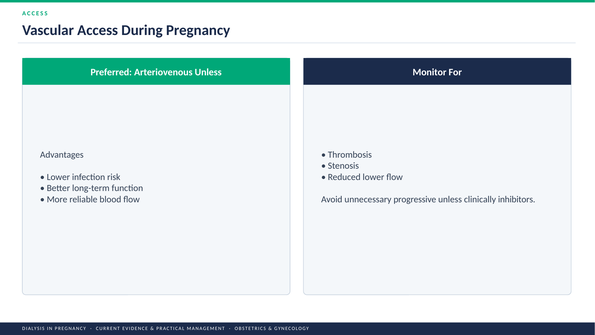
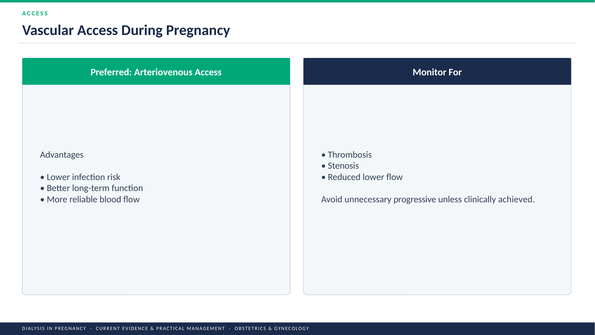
Arteriovenous Unless: Unless -> Access (208, 72)
inhibitors: inhibitors -> achieved (517, 199)
